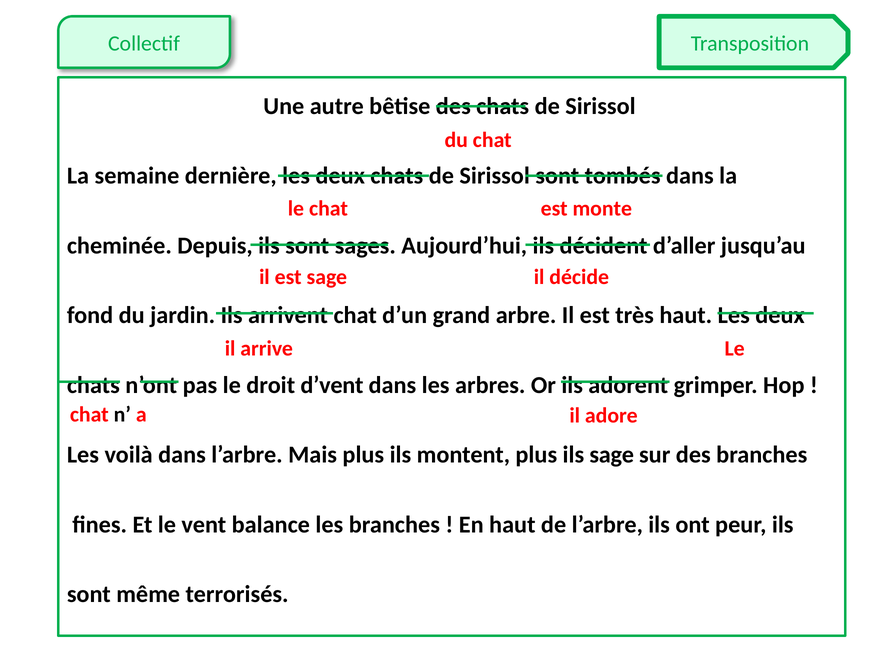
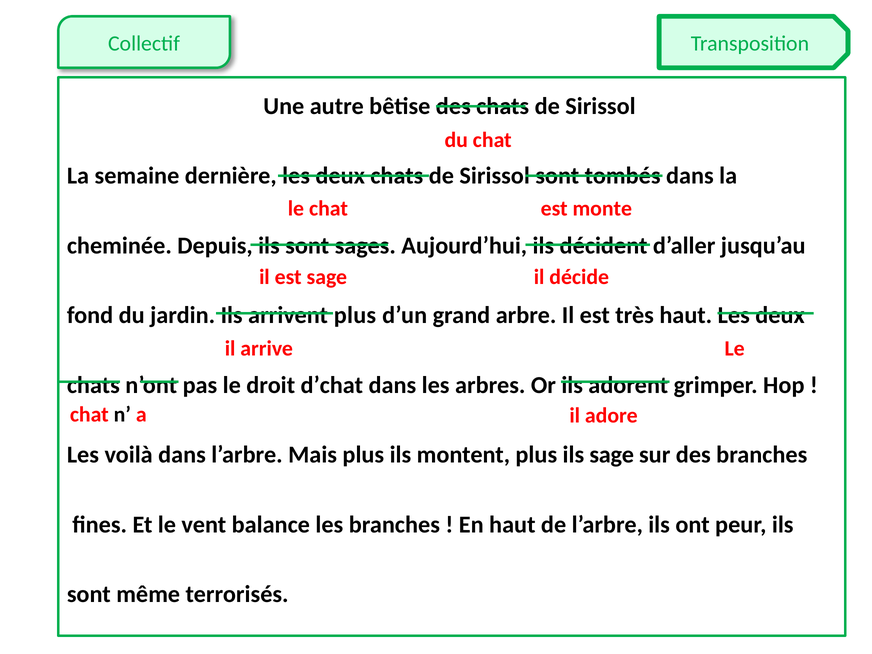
arrivent chat: chat -> plus (355, 315)
d’vent: d’vent -> d’chat (332, 385)
